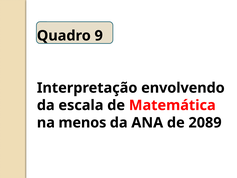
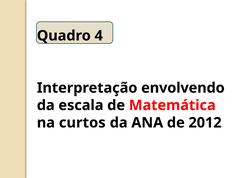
9: 9 -> 4 (99, 36)
menos: menos -> curtos (82, 123)
2089: 2089 -> 2012 (205, 123)
